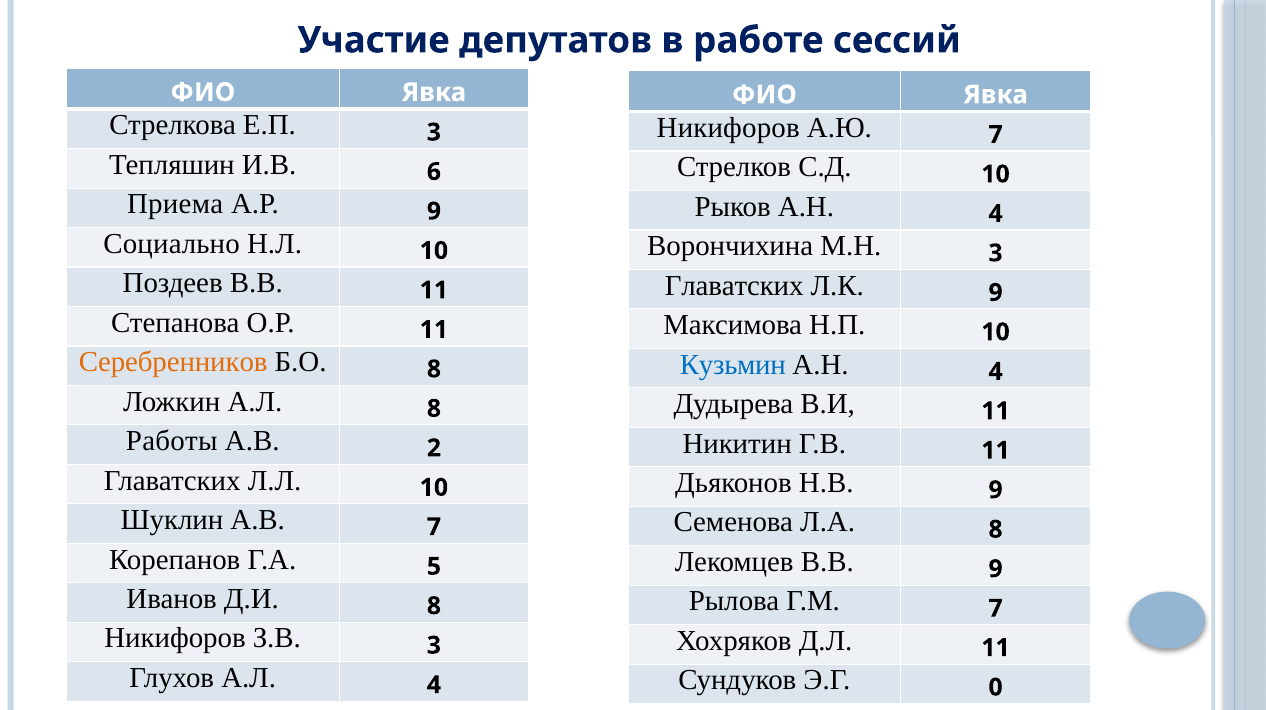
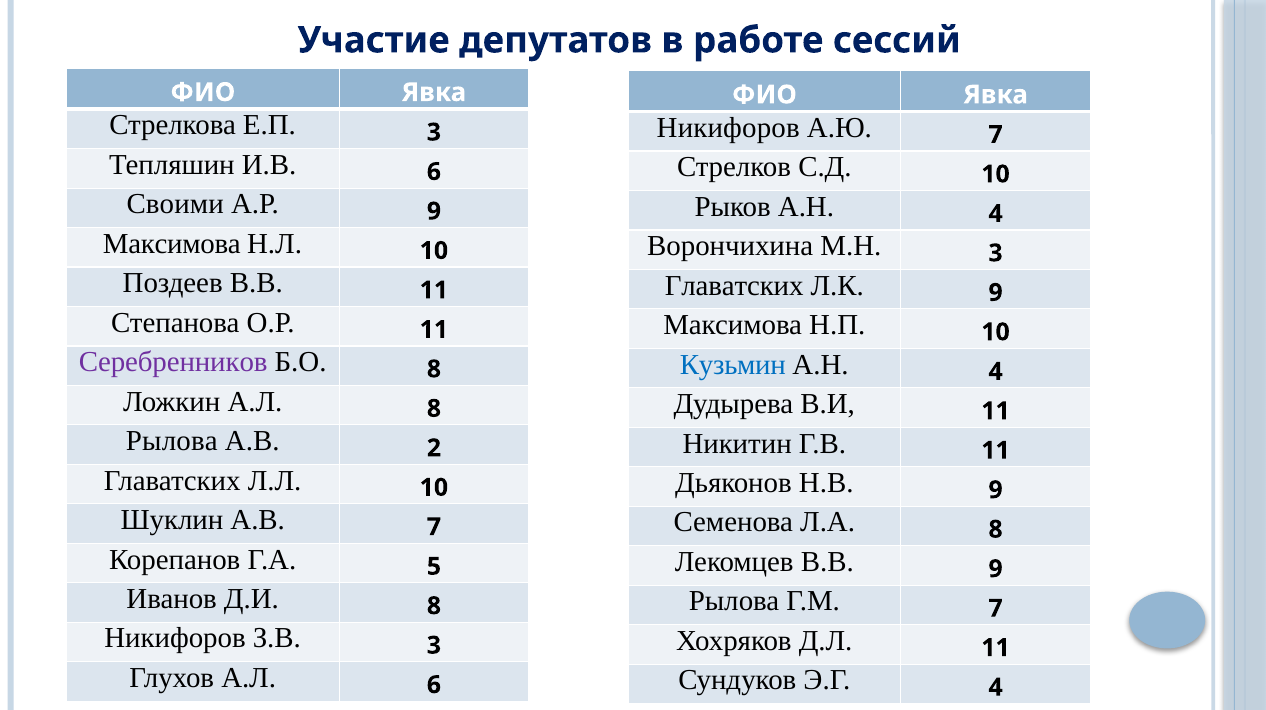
Приема: Приема -> Своими (175, 204)
Социально: Социально -> Максимова (172, 244)
Серебренников colour: orange -> purple (173, 362)
Работы: Работы -> Рылова (172, 441)
А.Л 4: 4 -> 6 (434, 685)
Э.Г 0: 0 -> 4 (996, 687)
